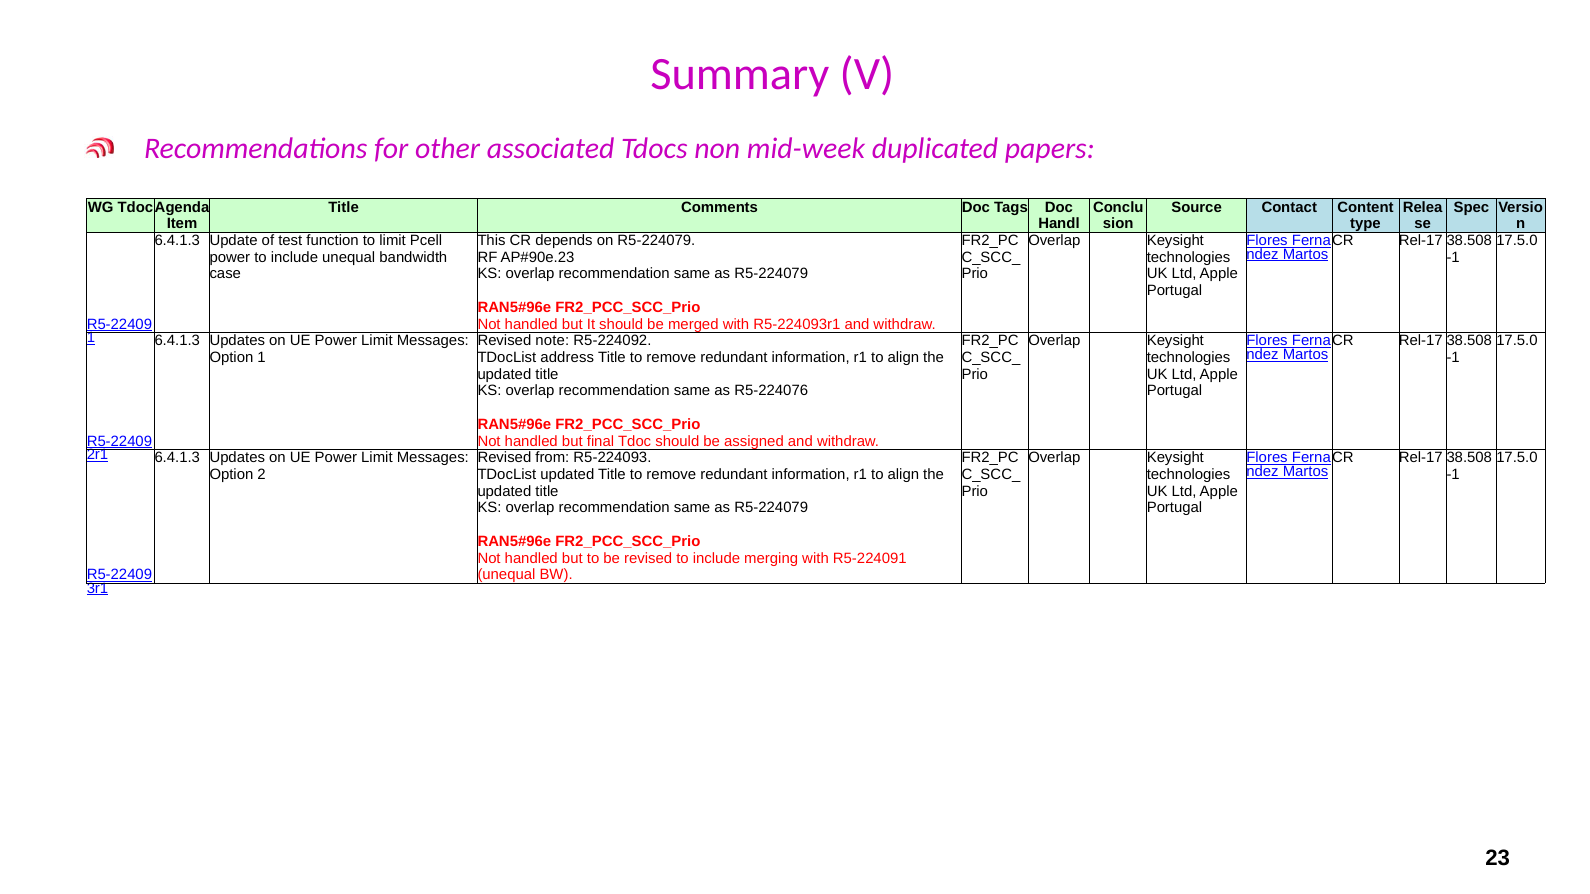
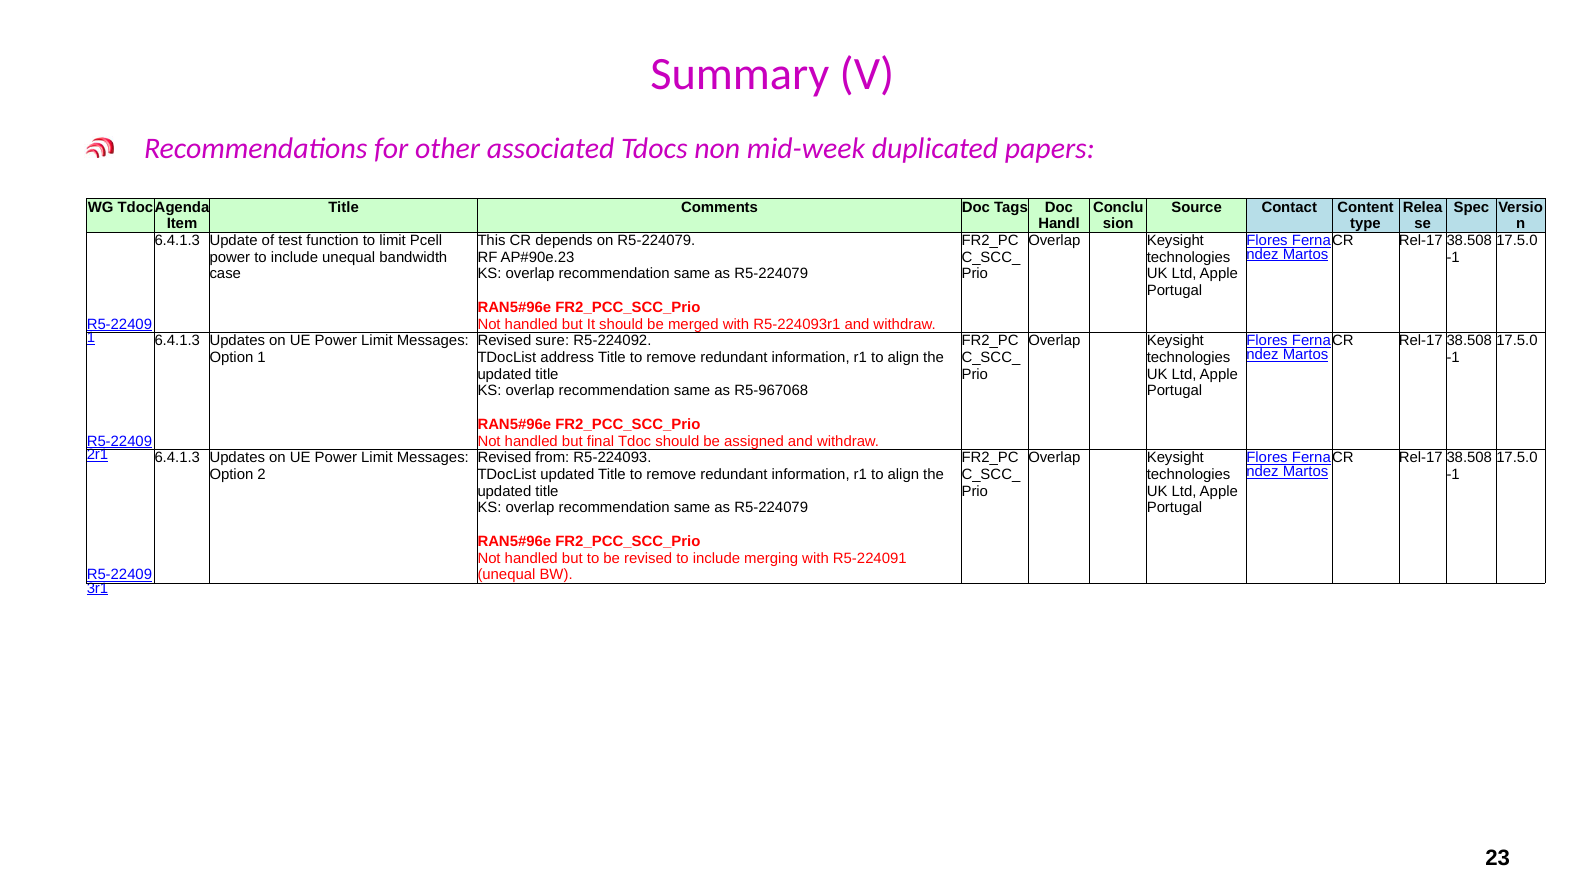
note: note -> sure (552, 341)
R5-224076: R5-224076 -> R5-967068 (771, 391)
